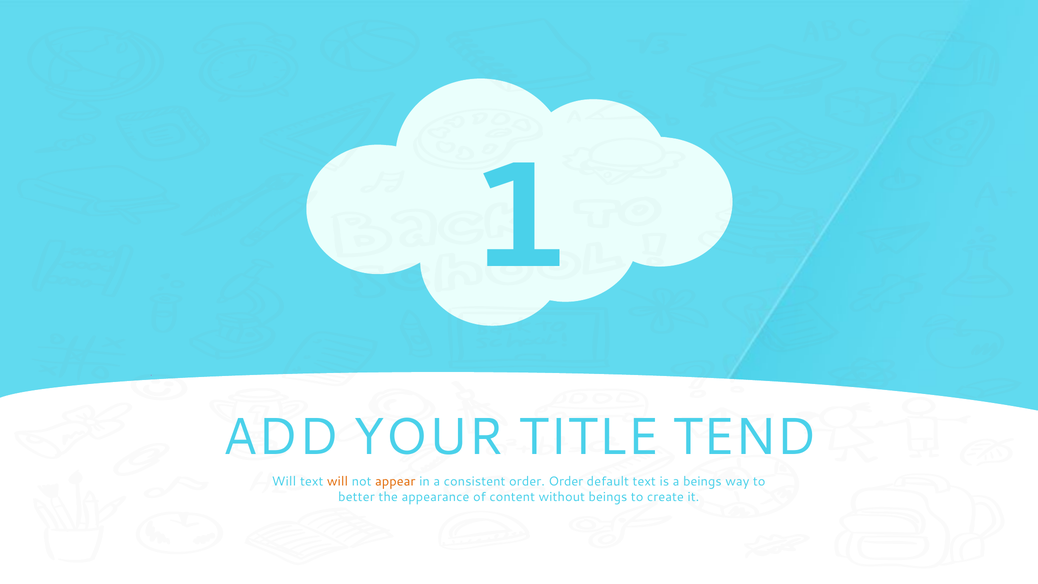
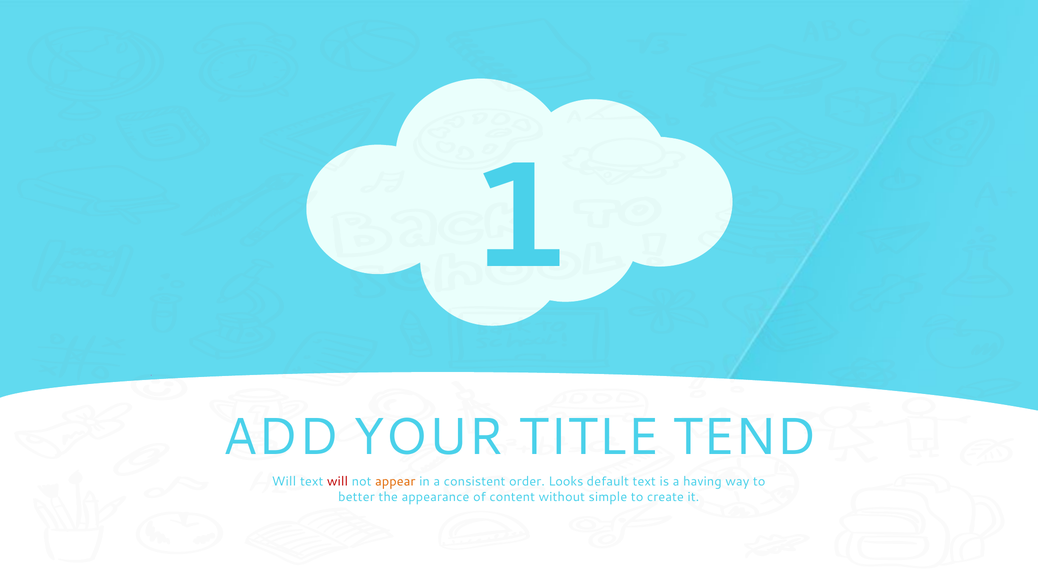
will colour: orange -> red (338, 481)
order Order: Order -> Looks (566, 481)
a beings: beings -> having (702, 481)
without beings: beings -> simple (608, 497)
